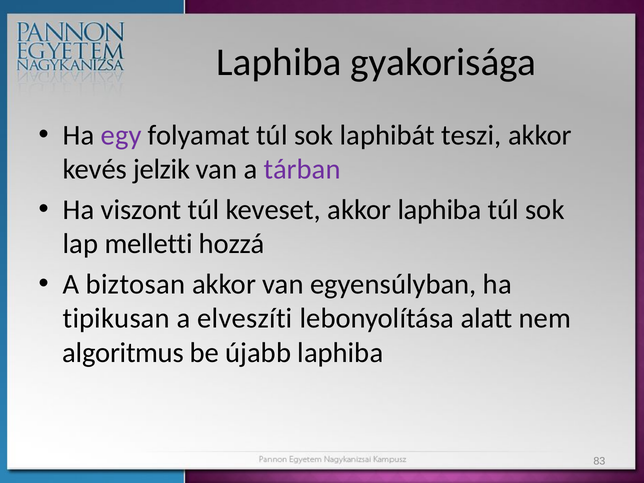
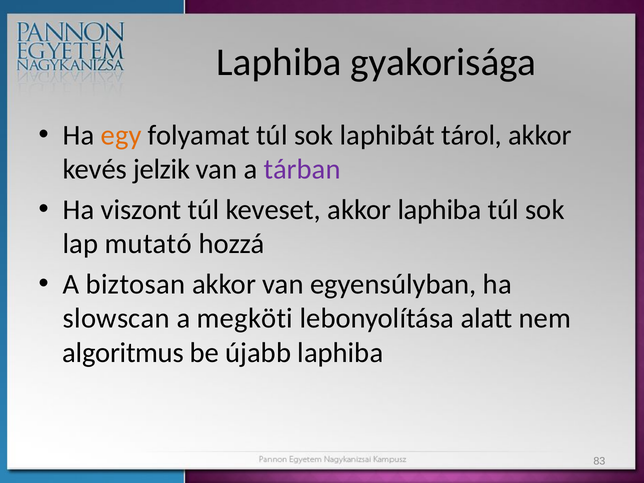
egy colour: purple -> orange (121, 135)
teszi: teszi -> tárol (472, 135)
melletti: melletti -> mutató (148, 244)
tipikusan: tipikusan -> slowscan (116, 318)
elveszíti: elveszíti -> megköti (245, 318)
